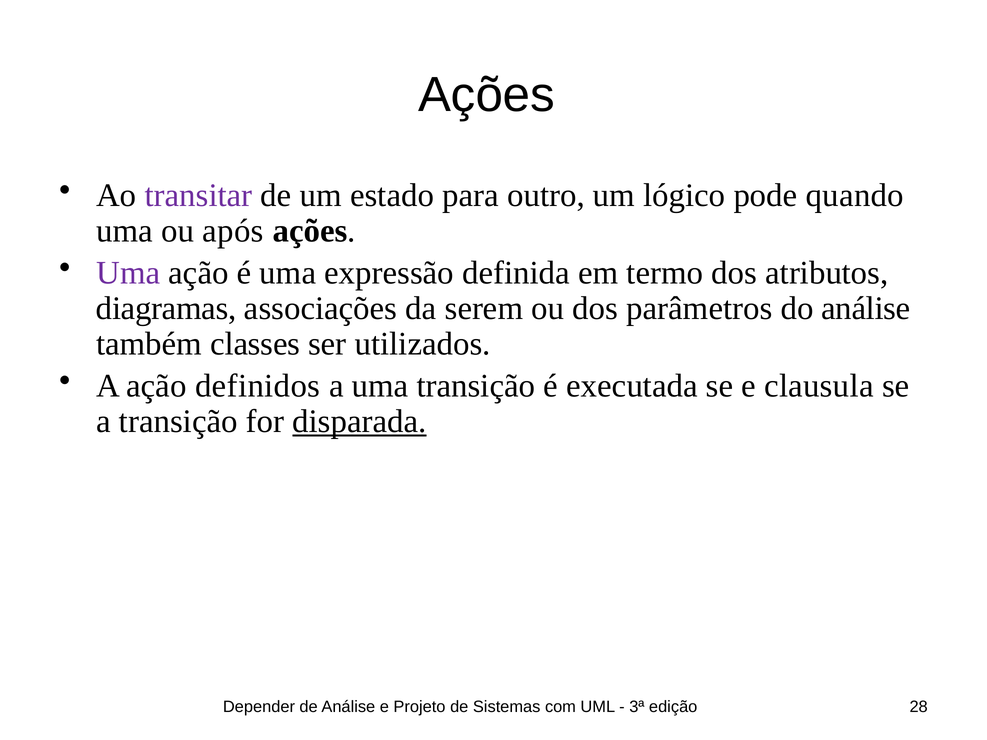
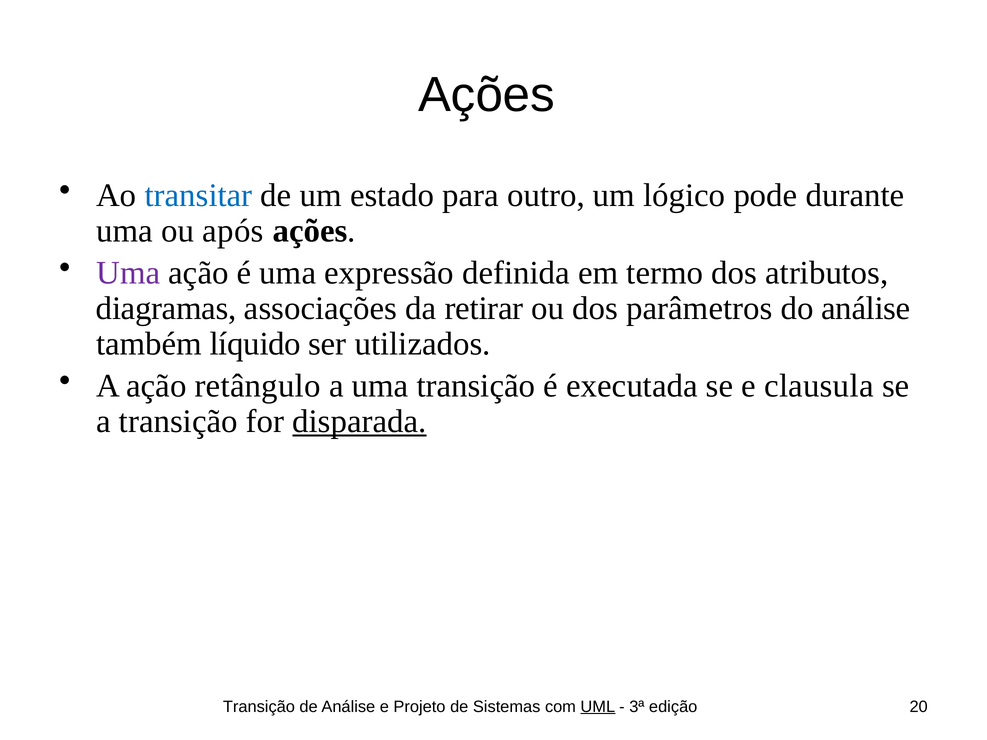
transitar colour: purple -> blue (198, 195)
quando: quando -> durante (855, 195)
serem: serem -> retirar (484, 308)
classes: classes -> líquido (255, 344)
definidos: definidos -> retângulo (258, 386)
Depender: Depender -> Transição (259, 707)
UML underline: none -> present (598, 707)
28: 28 -> 20 (919, 707)
